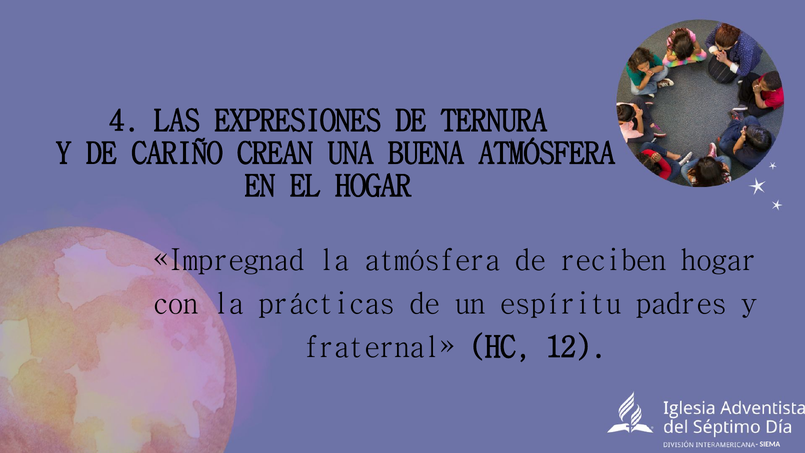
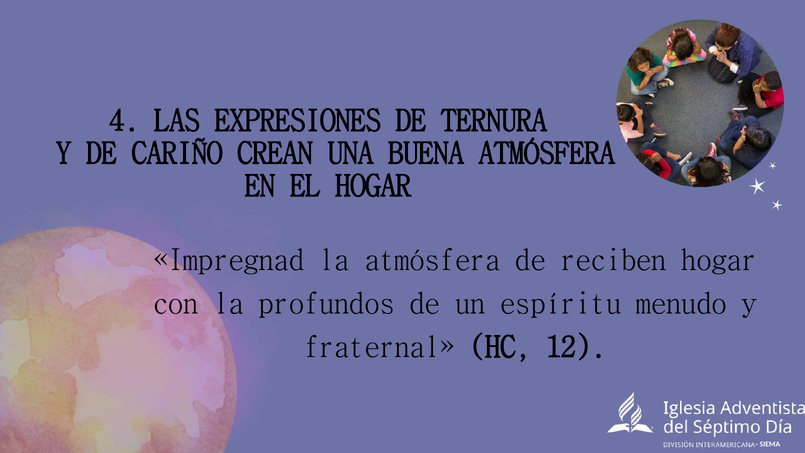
prácticas: prácticas -> profundos (327, 304)
padres: padres -> menudo (681, 304)
